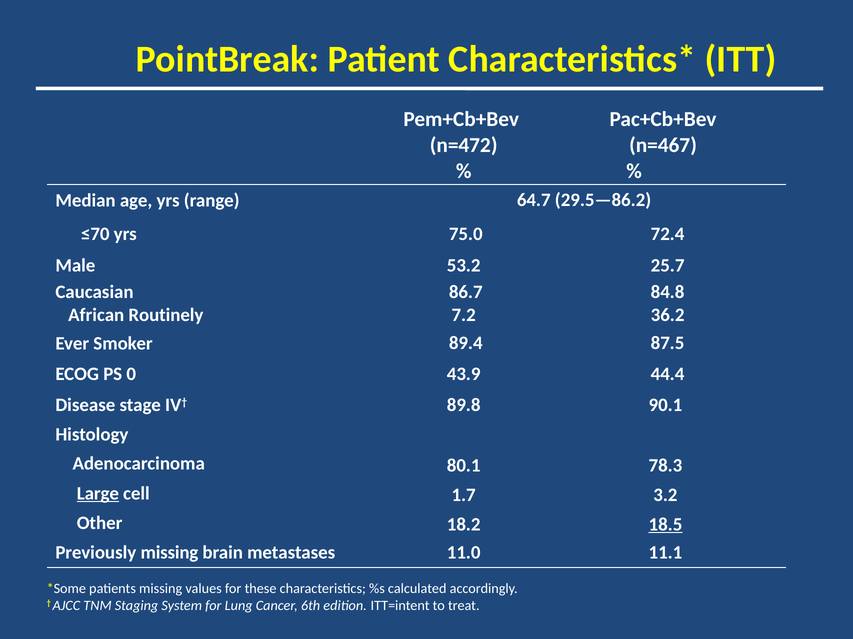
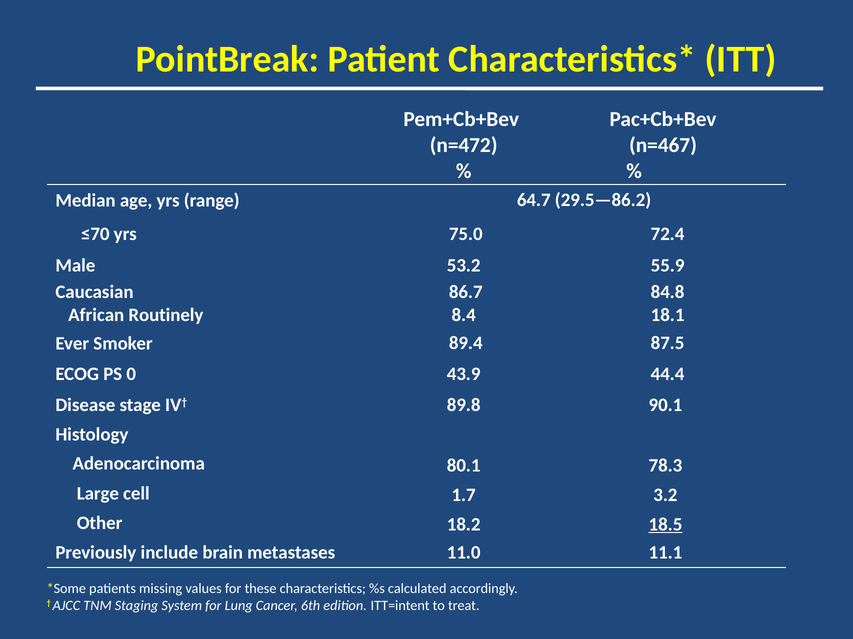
25.7: 25.7 -> 55.9 (668, 266)
7.2: 7.2 -> 8.4 (464, 315)
36.2: 36.2 -> 18.1 (668, 315)
Large underline: present -> none (98, 494)
Previously missing: missing -> include (169, 553)
